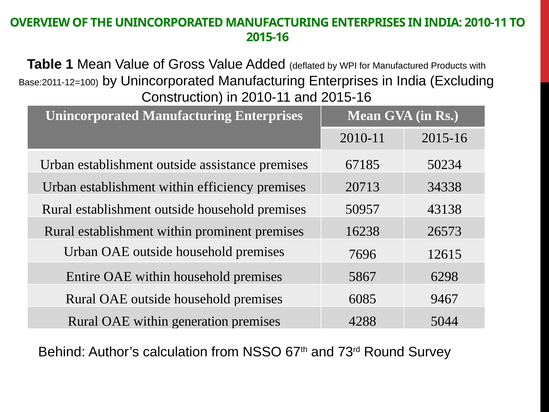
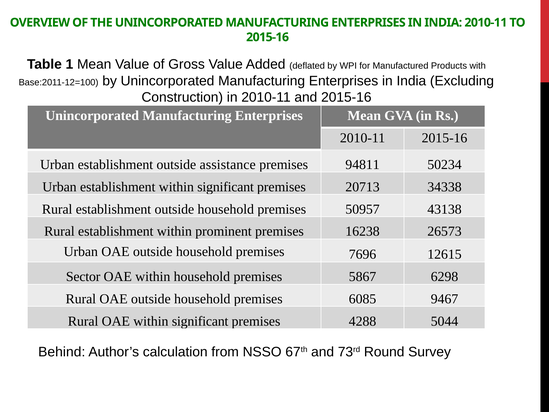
67185: 67185 -> 94811 (363, 165)
establishment within efficiency: efficiency -> significant (226, 187)
Entire: Entire -> Sector (83, 277)
OAE within generation: generation -> significant (200, 321)
